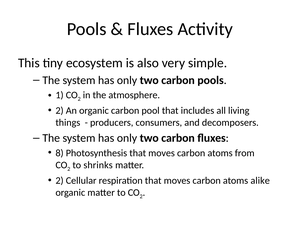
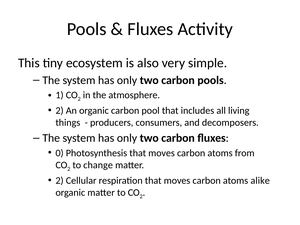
8: 8 -> 0 (60, 153)
shrinks: shrinks -> change (98, 165)
